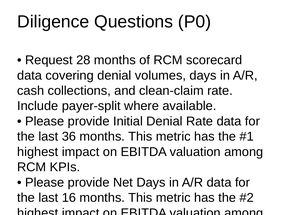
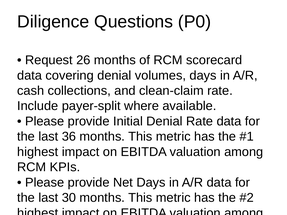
28: 28 -> 26 (83, 60)
16: 16 -> 30 (69, 198)
